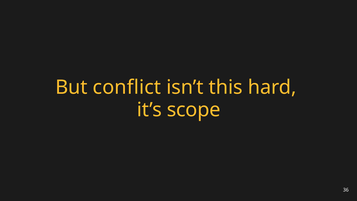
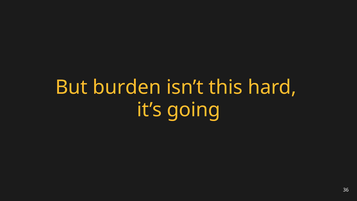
conflict: conflict -> burden (127, 87)
scope: scope -> going (194, 110)
